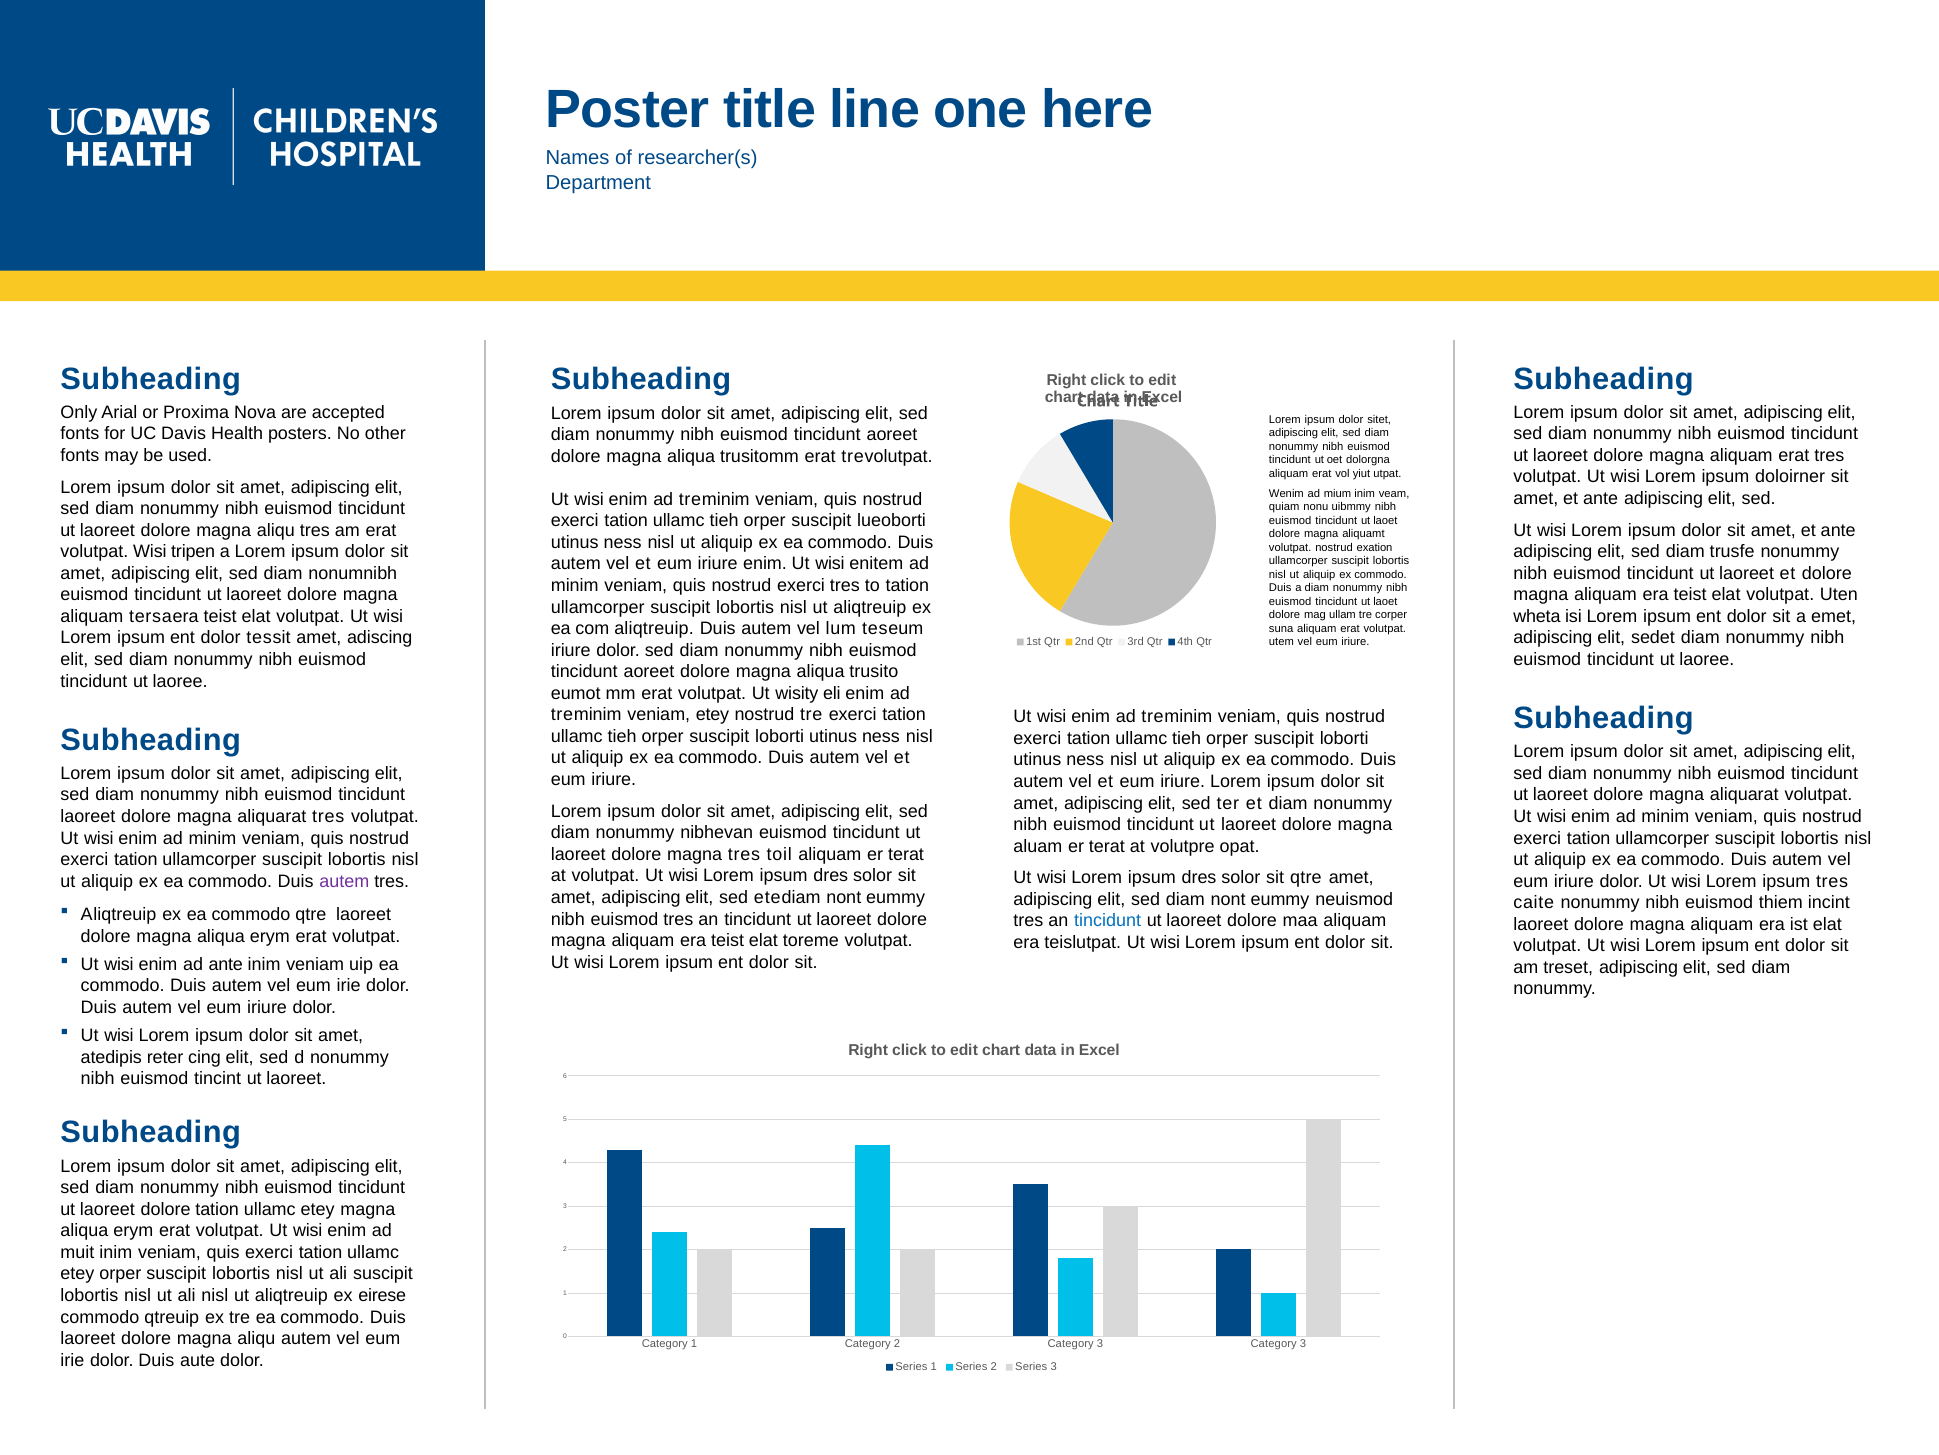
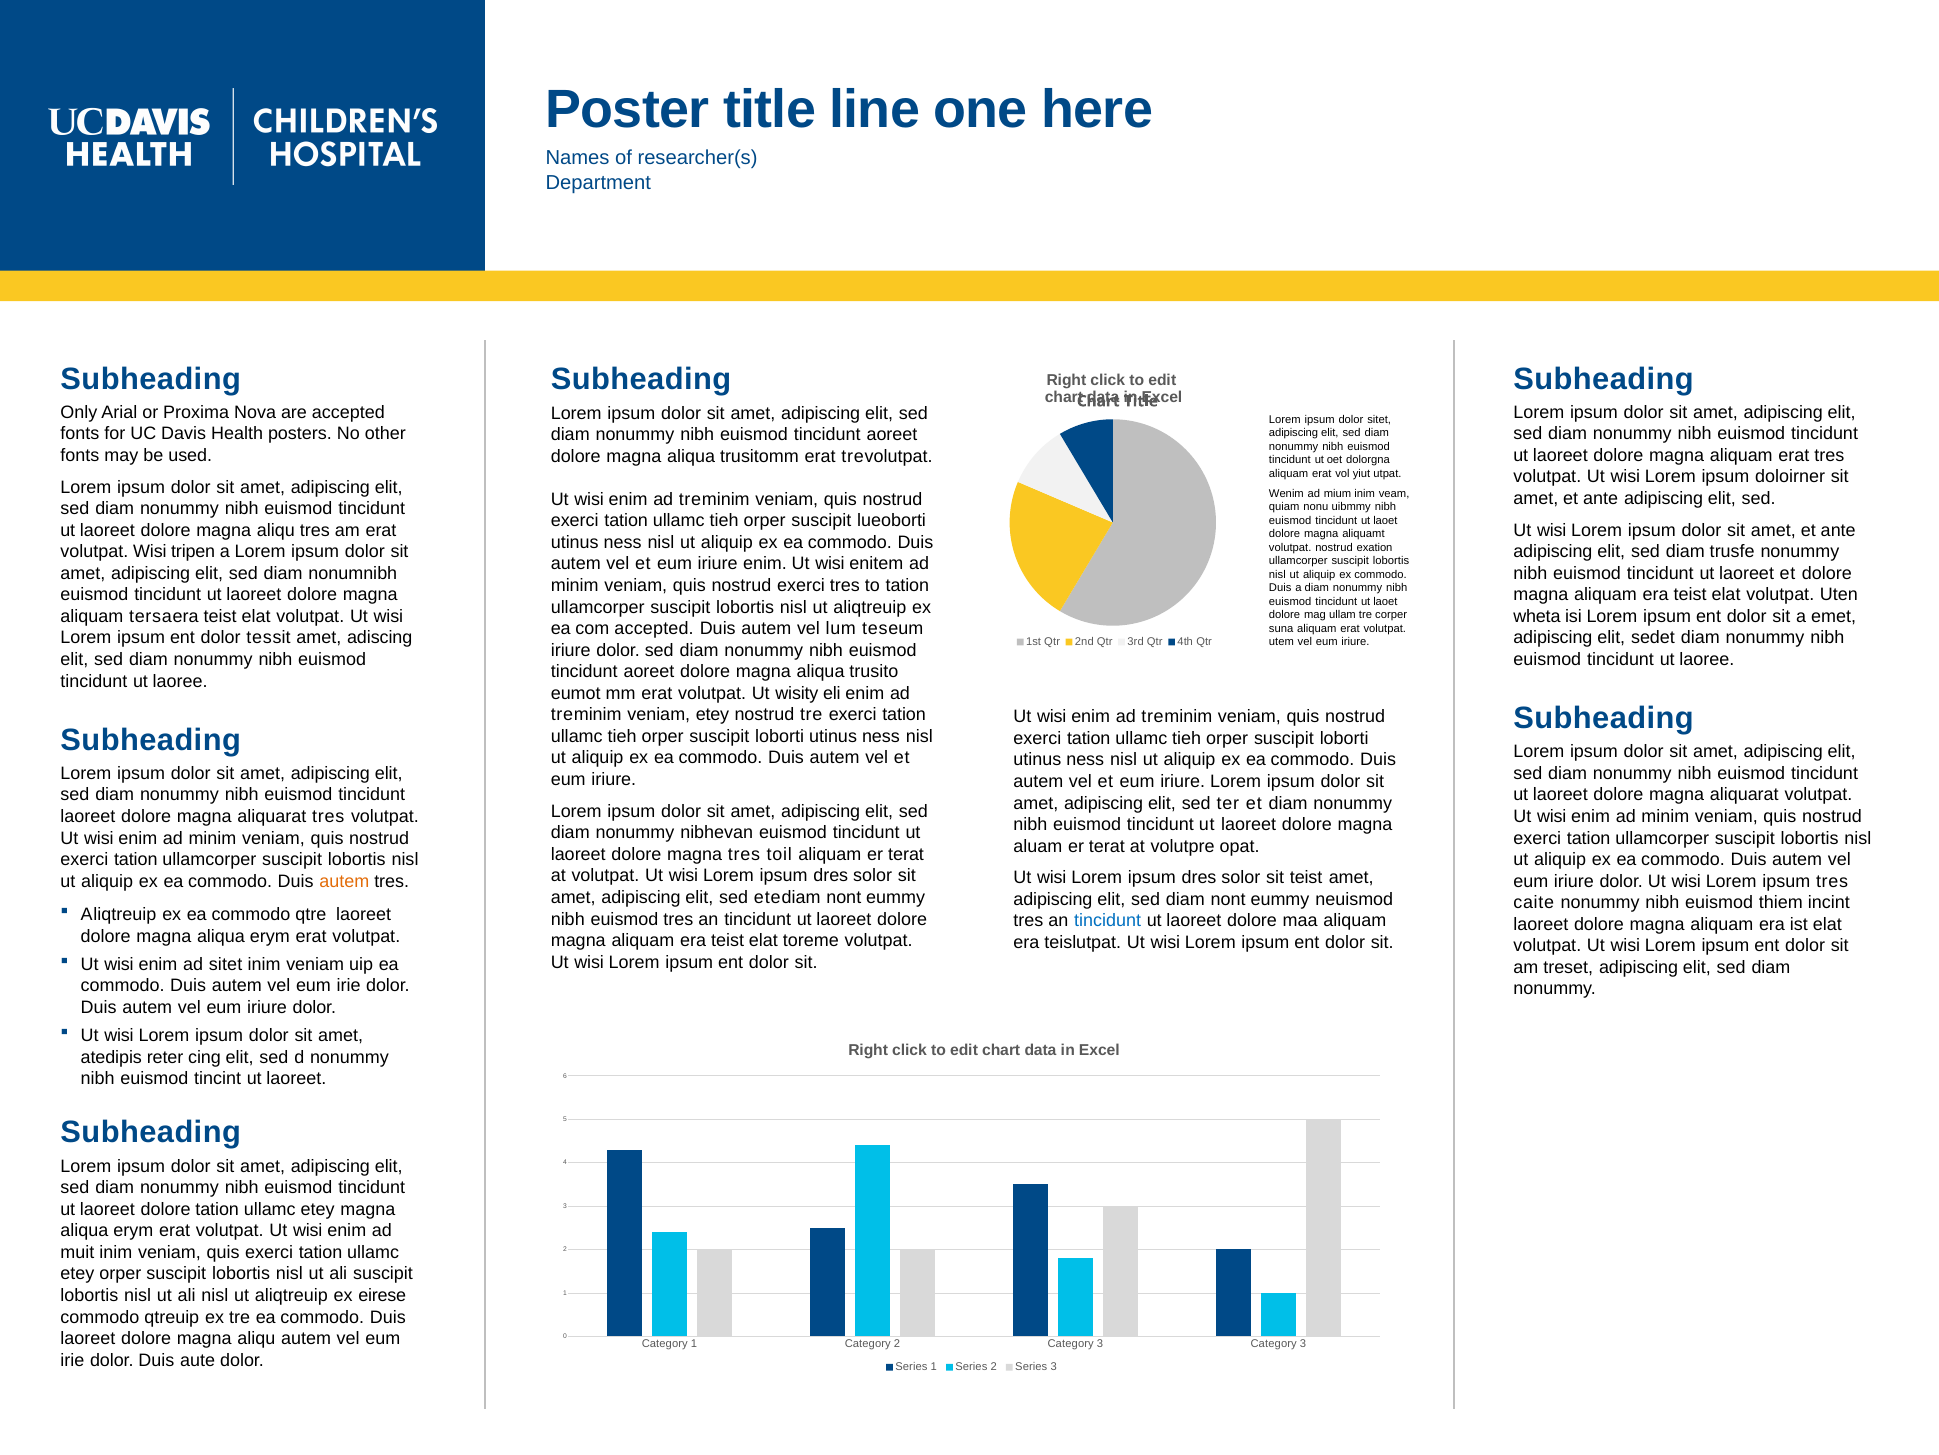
com aliqtreuip: aliqtreuip -> accepted (654, 628)
sit qtre: qtre -> teist (1306, 877)
autem colour: purple -> orange (344, 881)
ad ante: ante -> sitet (226, 964)
